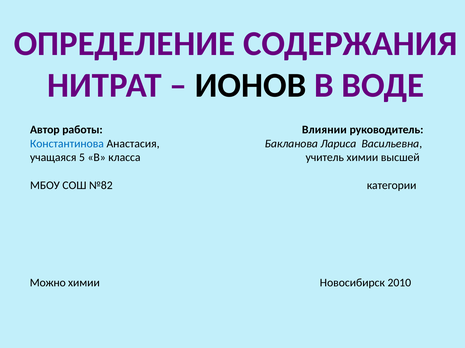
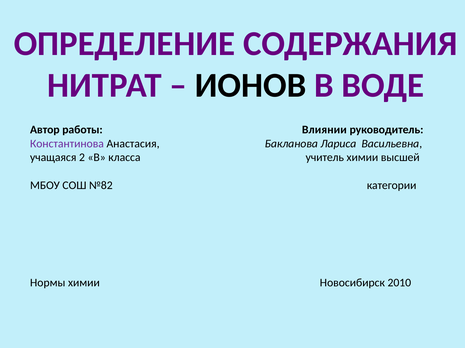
Константинова colour: blue -> purple (67, 144)
5: 5 -> 2 (82, 158)
Можно: Можно -> Нормы (48, 283)
